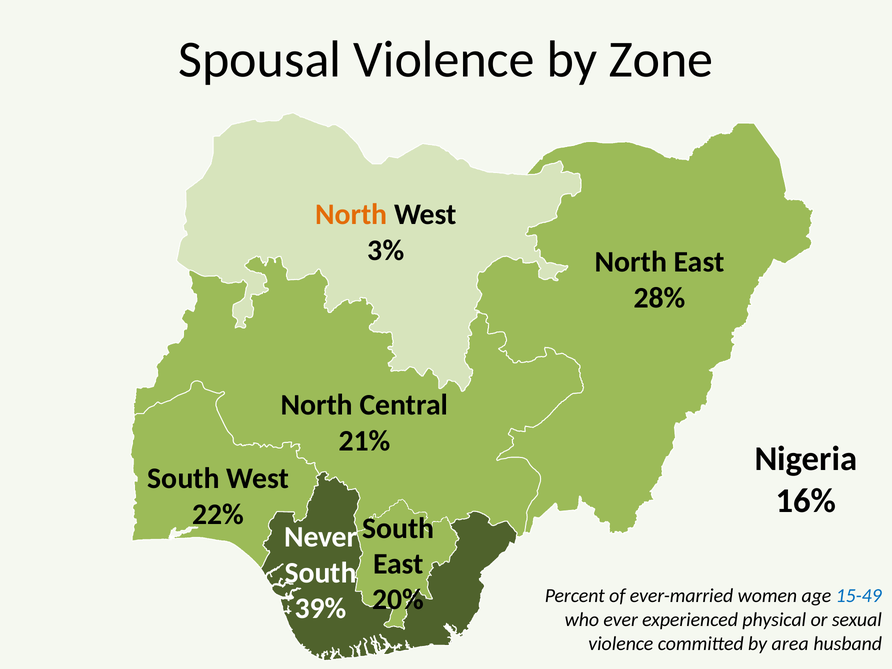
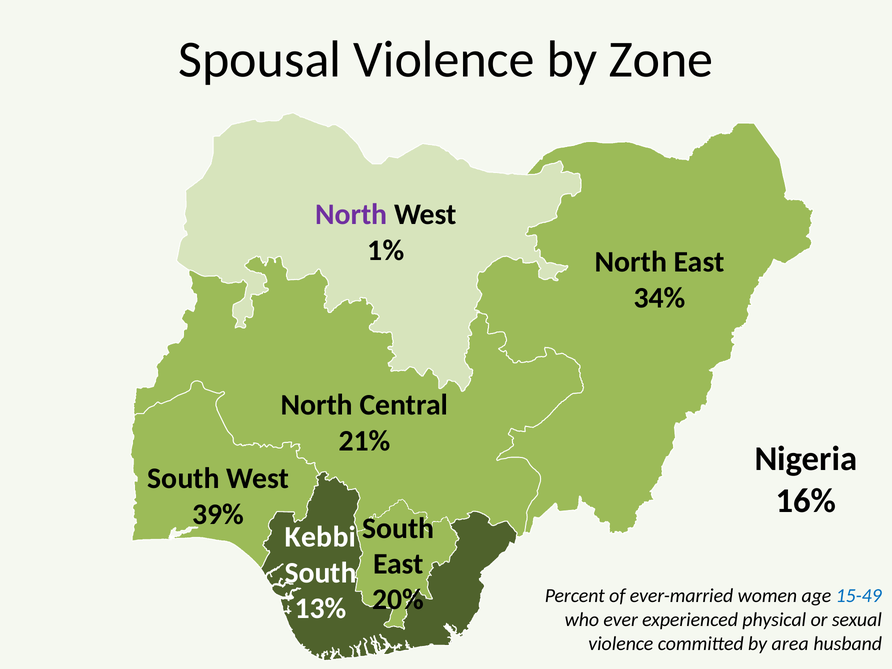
North colour: orange -> purple (351, 215)
3%: 3% -> 1% (386, 250)
28%: 28% -> 34% (660, 298)
22%: 22% -> 39% (218, 514)
Never: Never -> Kebbi (320, 537)
39%: 39% -> 13% (321, 609)
